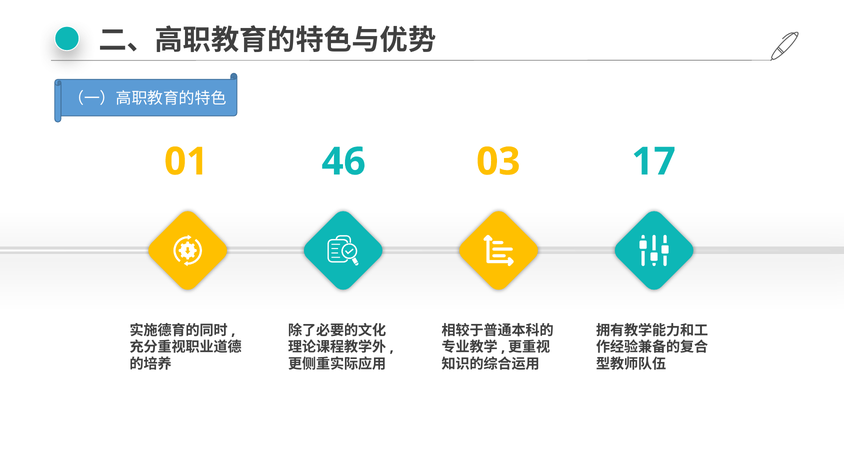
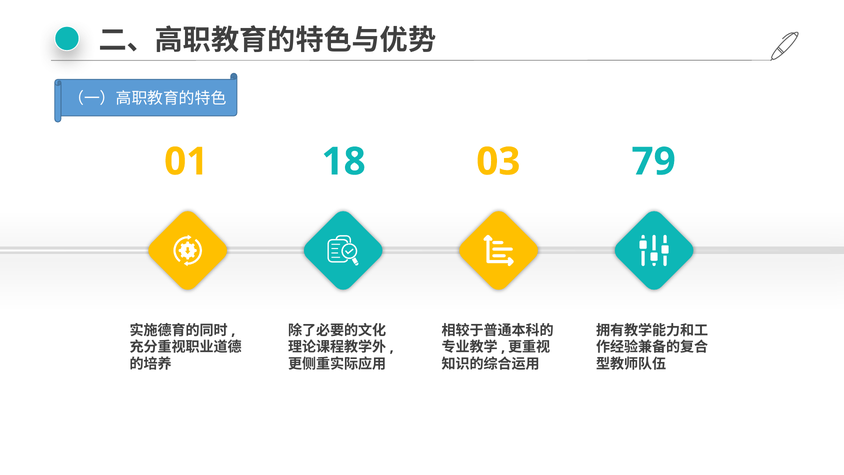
46: 46 -> 18 (344, 162)
17: 17 -> 79 (654, 162)
